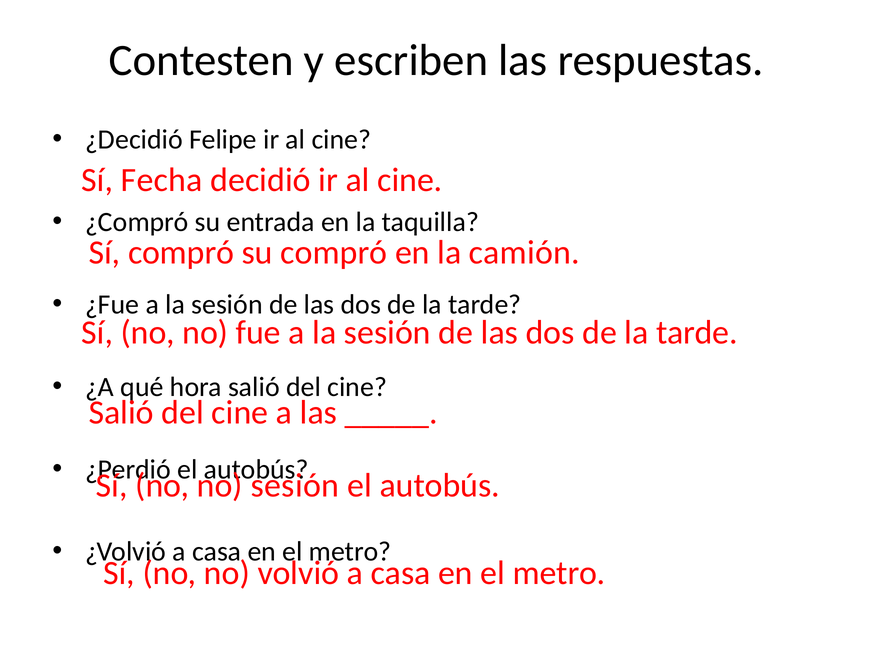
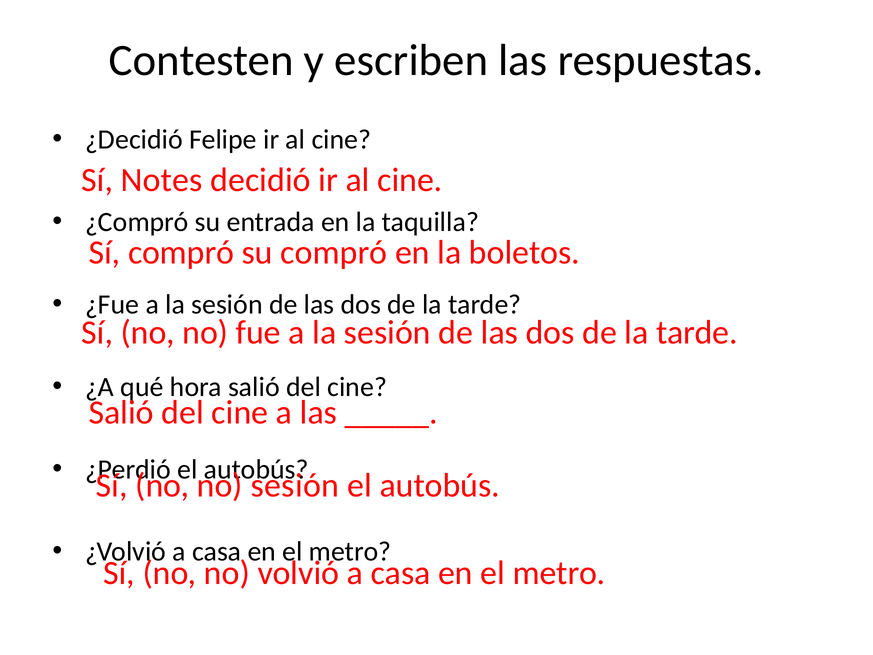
Fecha: Fecha -> Notes (162, 180)
camión: camión -> boletos (524, 253)
